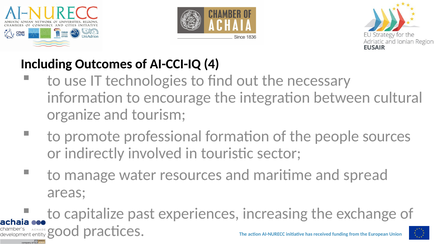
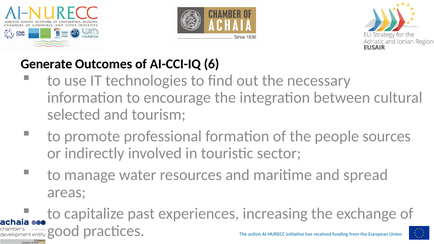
Including: Including -> Generate (46, 64)
4: 4 -> 6 (211, 64)
organize: organize -> selected (74, 115)
